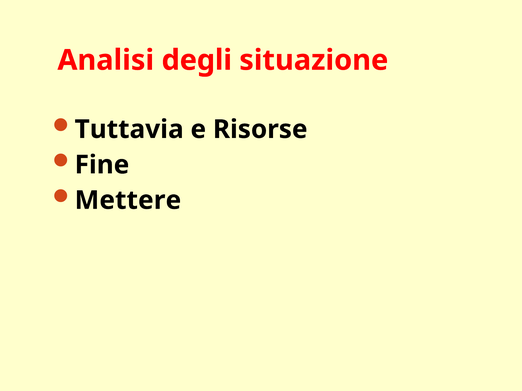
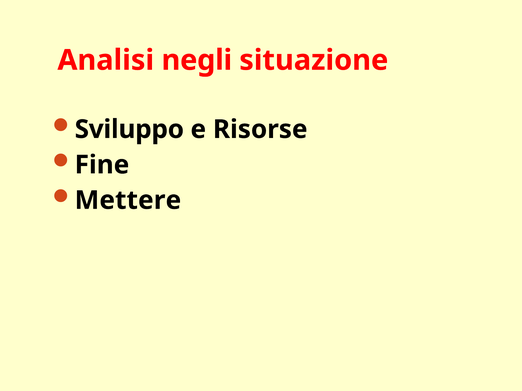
degli: degli -> negli (197, 60)
Tuttavia: Tuttavia -> Sviluppo (129, 130)
